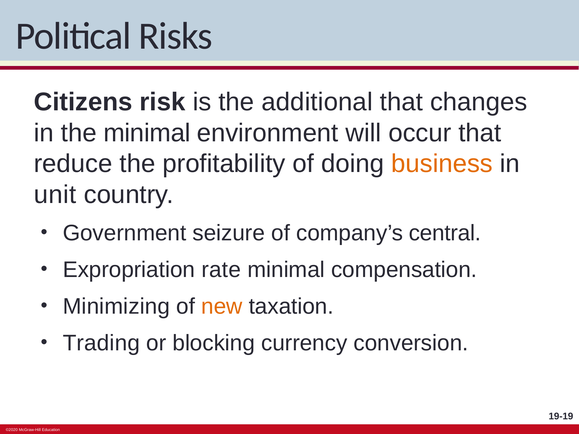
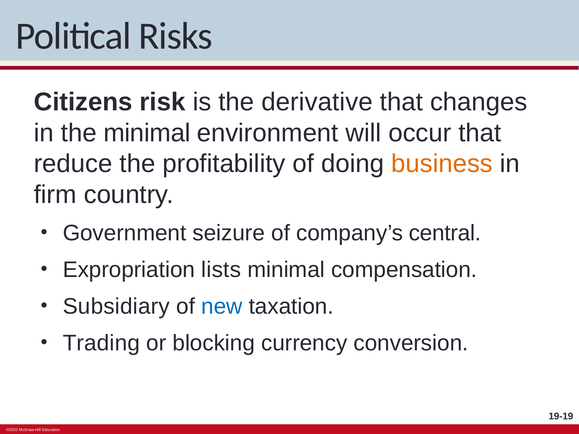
additional: additional -> derivative (317, 102)
unit: unit -> firm (55, 195)
rate: rate -> lists (221, 270)
Minimizing: Minimizing -> Subsidiary (116, 307)
new colour: orange -> blue (222, 307)
